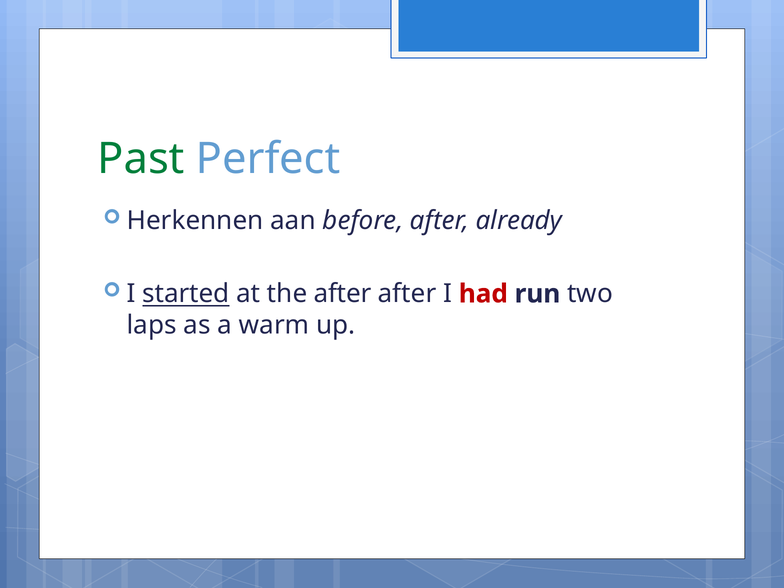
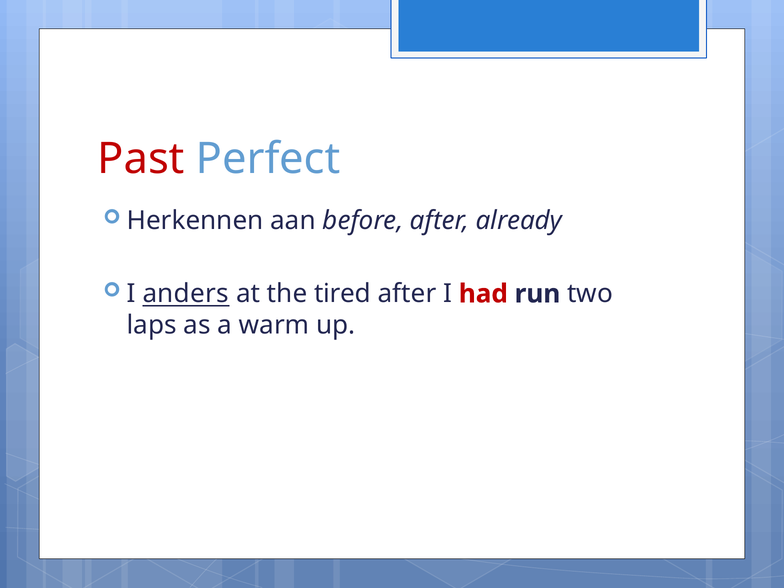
Past colour: green -> red (141, 159)
started: started -> anders (186, 294)
the after: after -> tired (343, 294)
